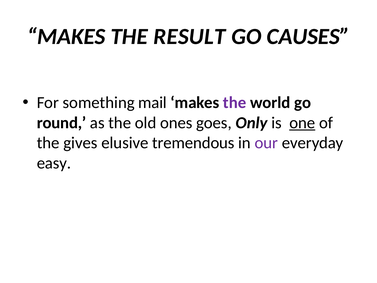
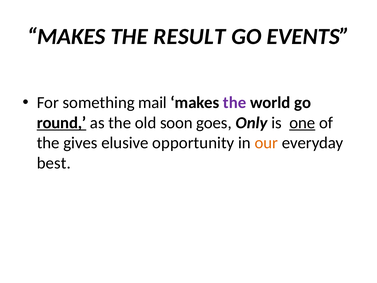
CAUSES: CAUSES -> EVENTS (308, 36)
round underline: none -> present (62, 123)
ones: ones -> soon (176, 123)
tremendous: tremendous -> opportunity (193, 143)
our colour: purple -> orange (266, 143)
easy: easy -> best (54, 163)
